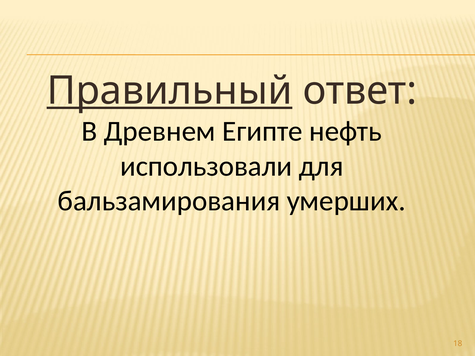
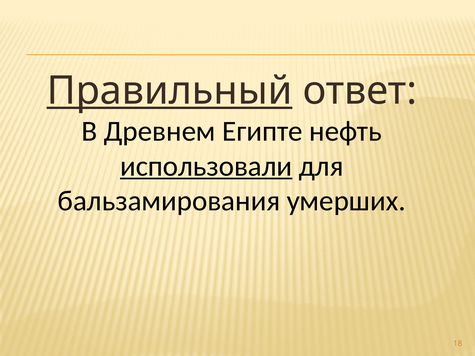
использовали underline: none -> present (206, 166)
